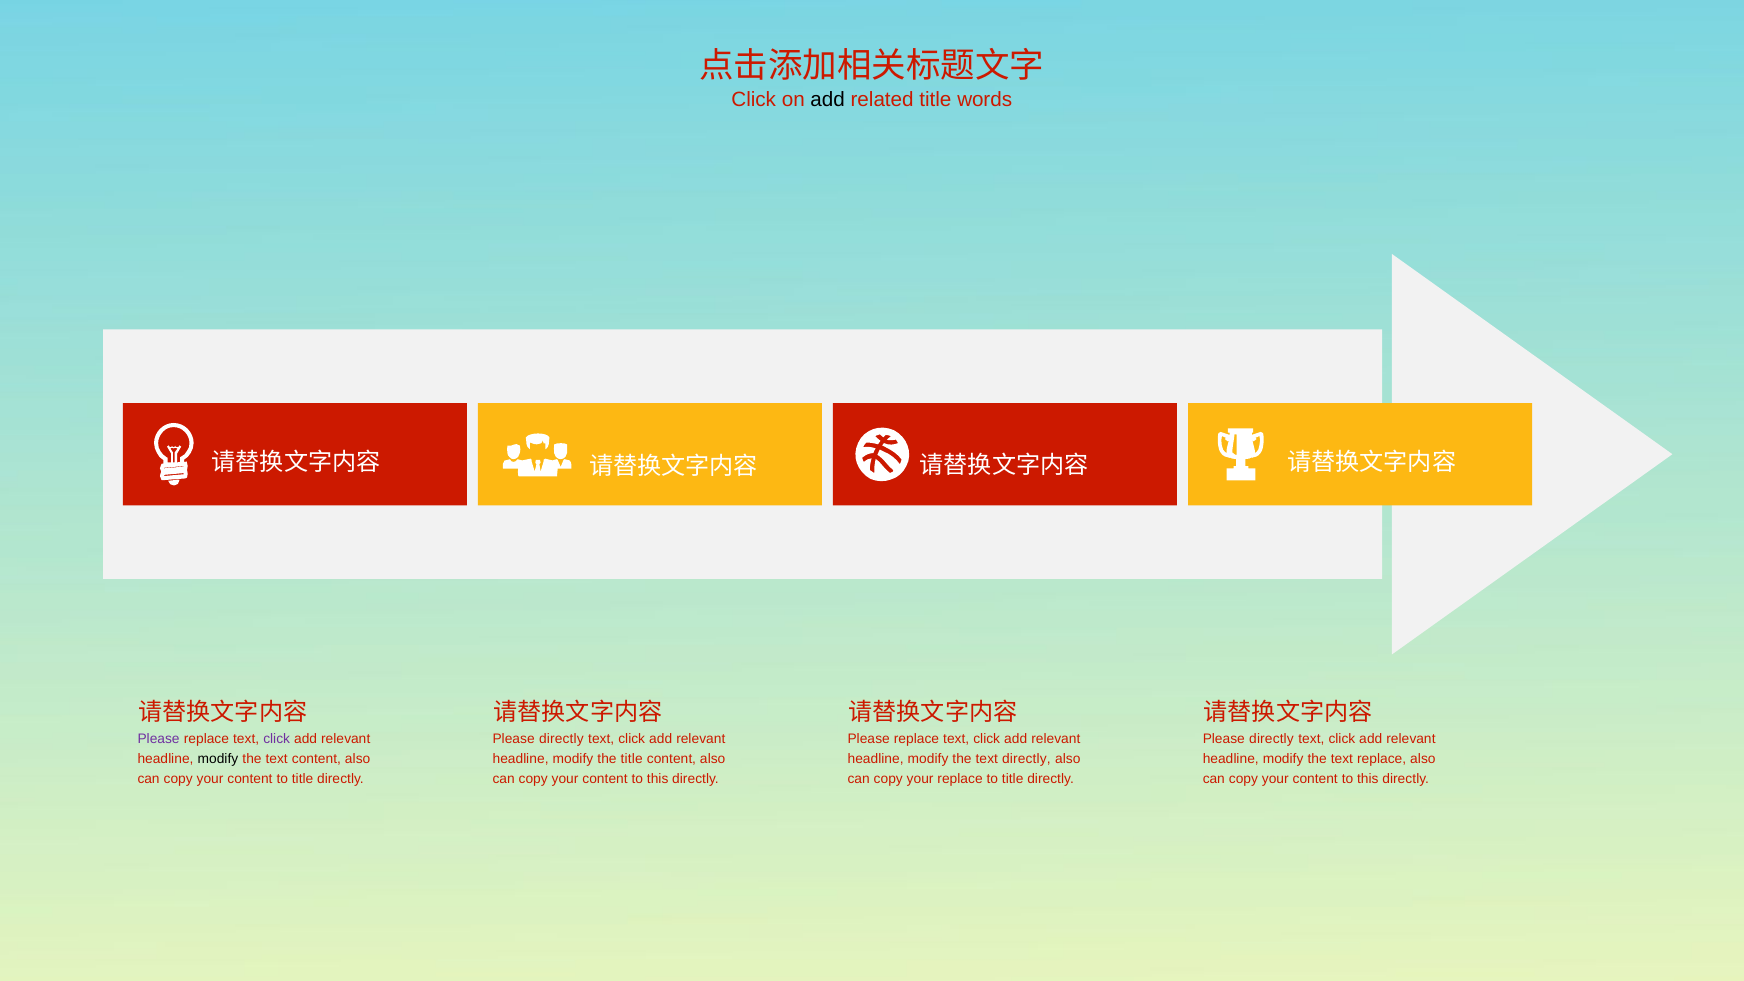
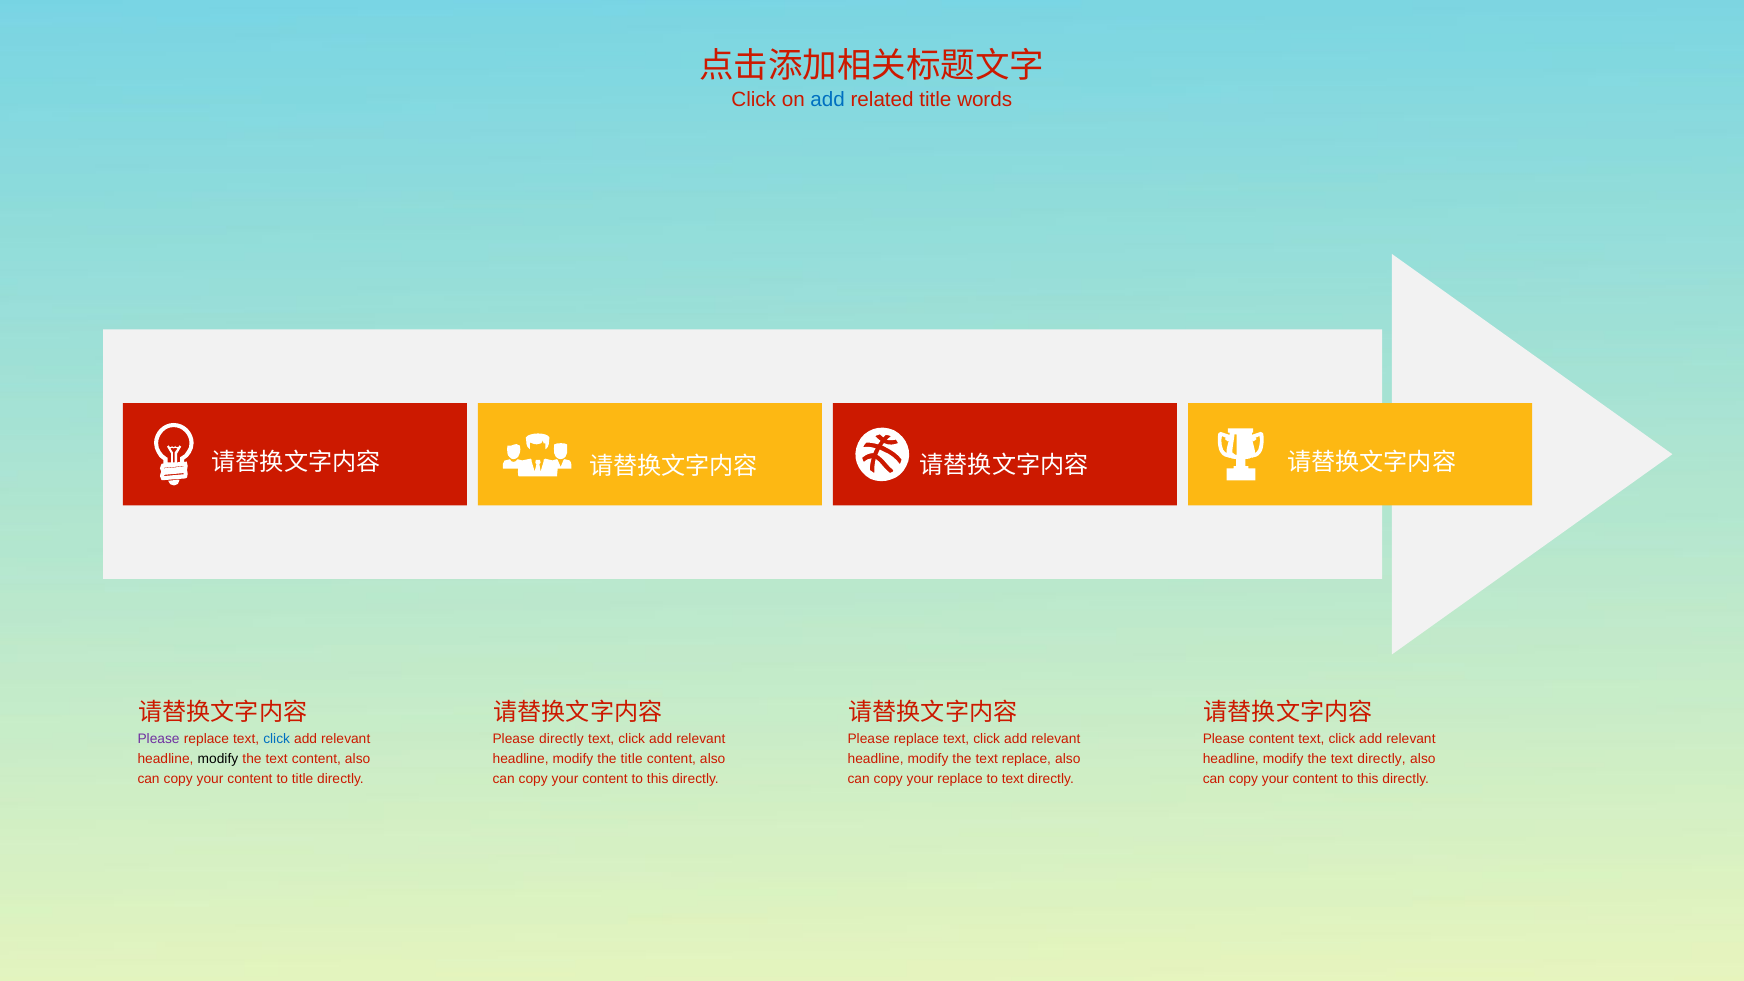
add colour: black -> blue (828, 100)
click colour: purple -> blue (277, 739)
directly: directly -> content (1272, 739)
text directly: directly -> replace (1026, 759)
the text replace: replace -> directly (1382, 759)
title: title -> text (1013, 779)
